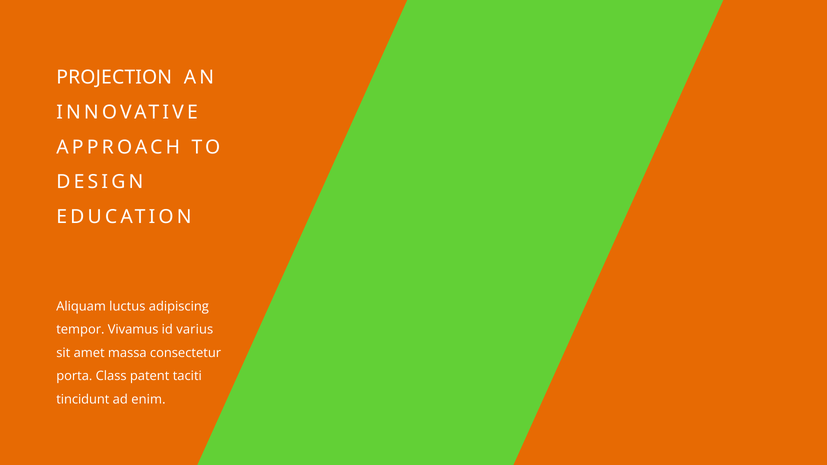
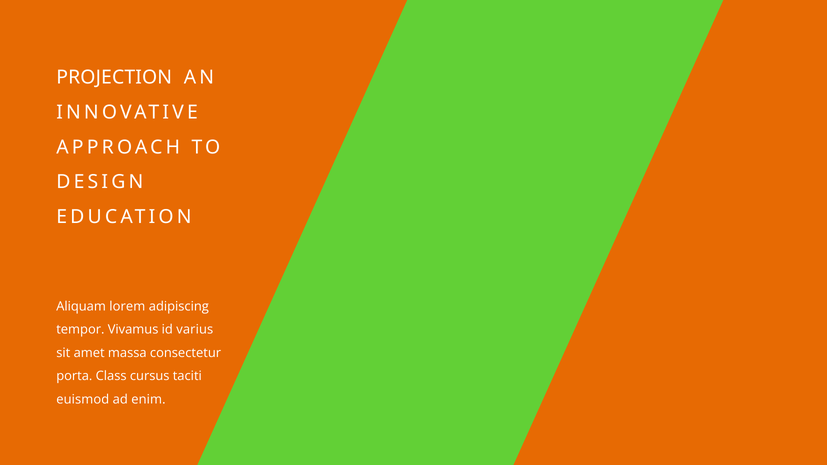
luctus: luctus -> lorem (127, 307)
patent: patent -> cursus (150, 376)
tincidunt: tincidunt -> euismod (83, 400)
